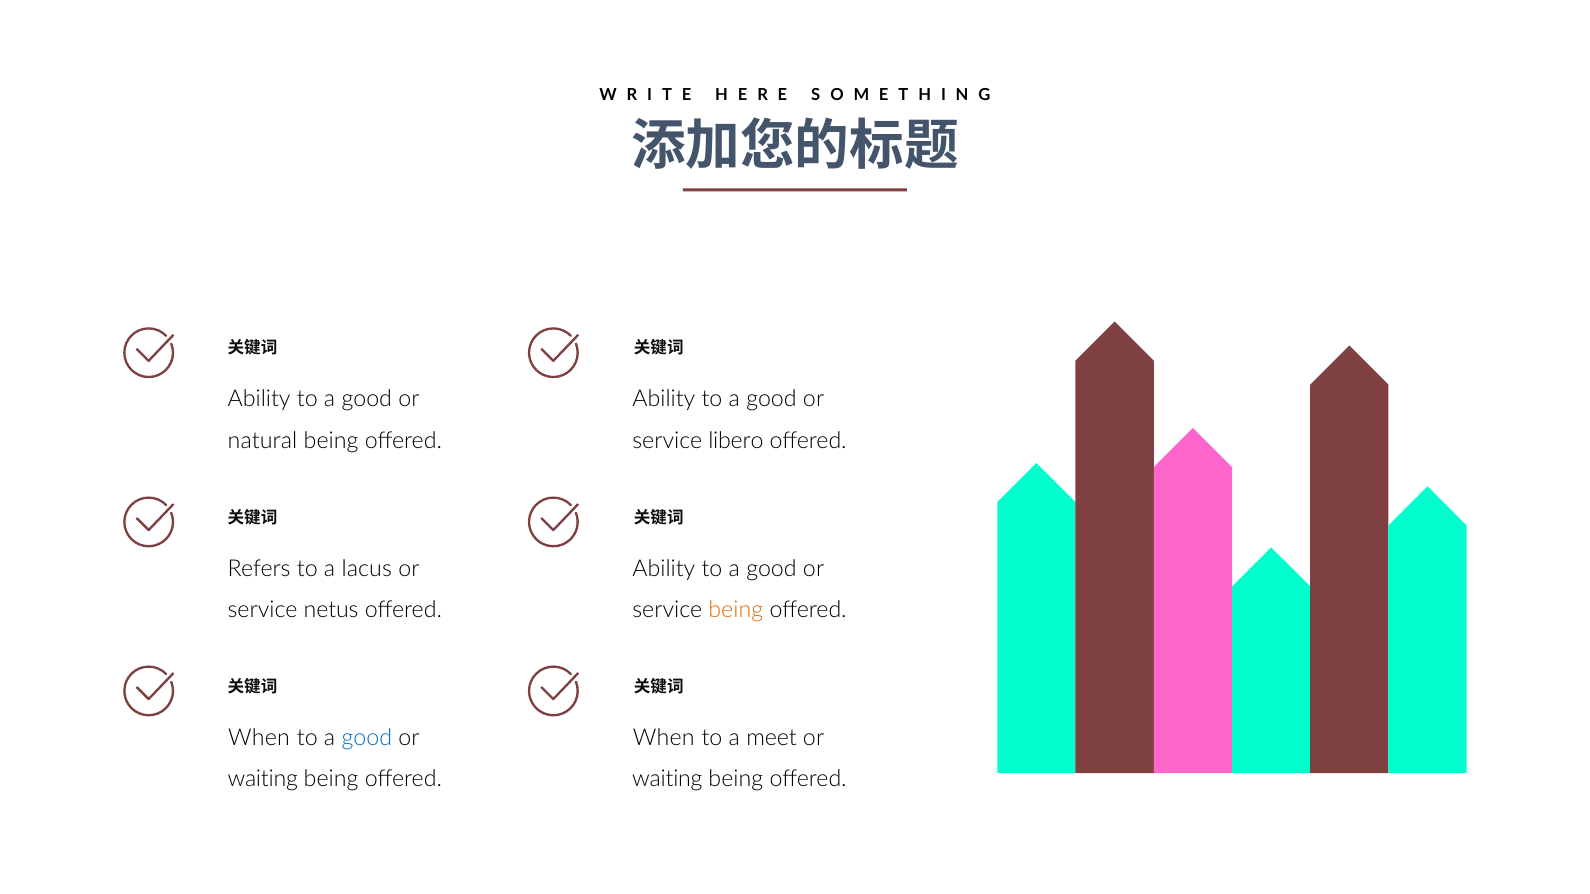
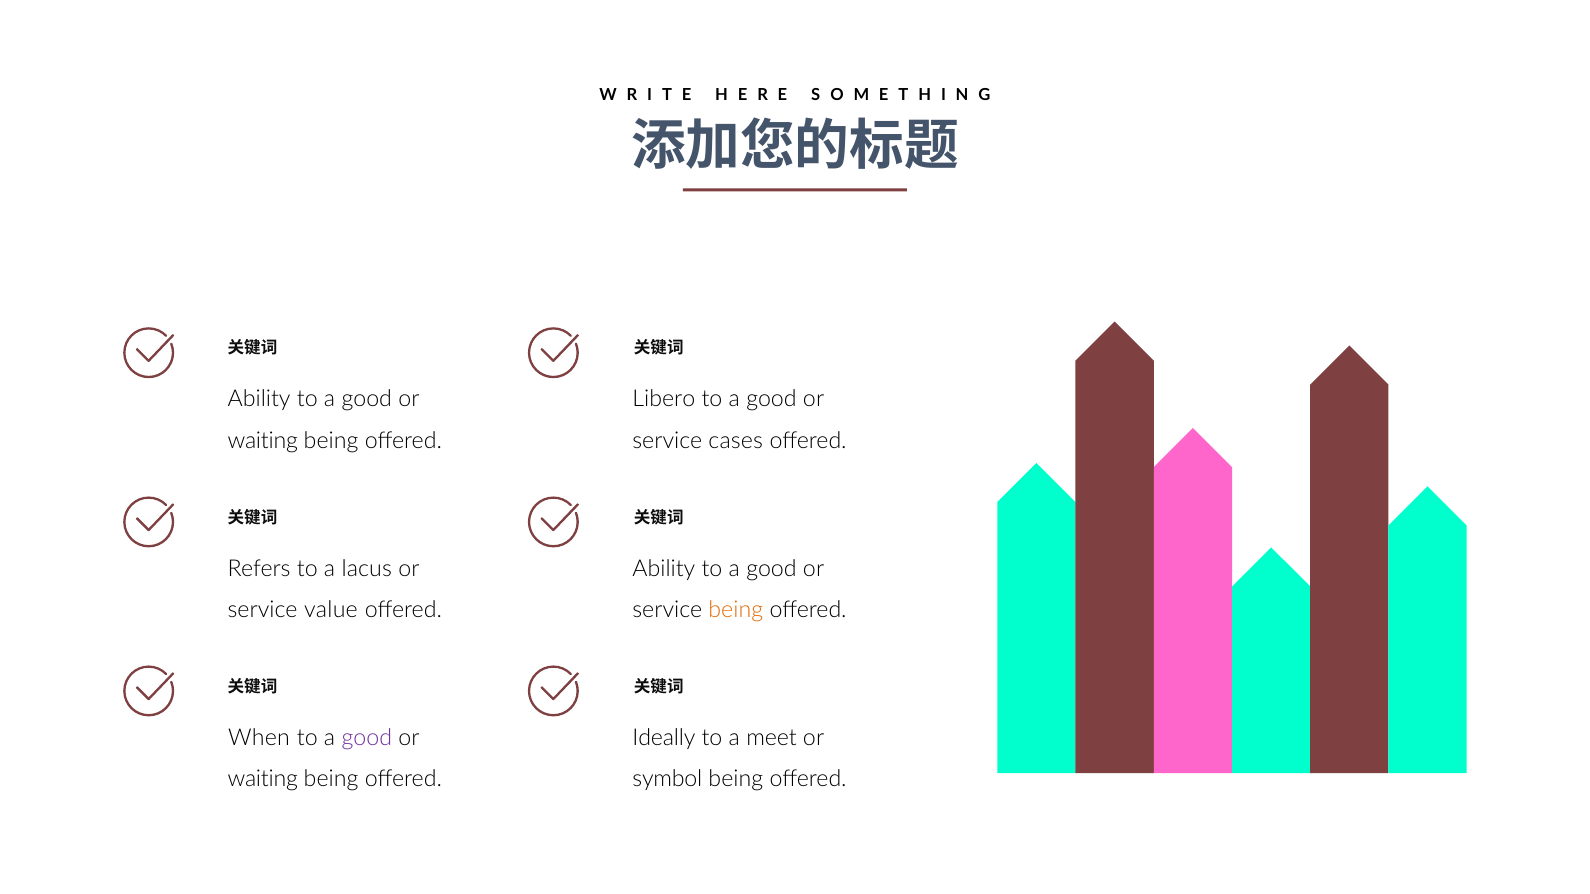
Ability: Ability -> Libero (664, 399)
natural: natural -> waiting (263, 441)
libero: libero -> cases (736, 441)
netus: netus -> value (331, 610)
good colour: blue -> purple (367, 738)
When: When -> Ideally (664, 738)
waiting: waiting -> symbol (667, 779)
